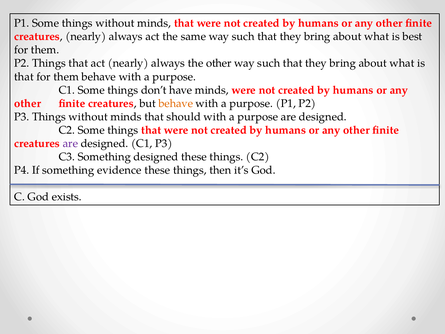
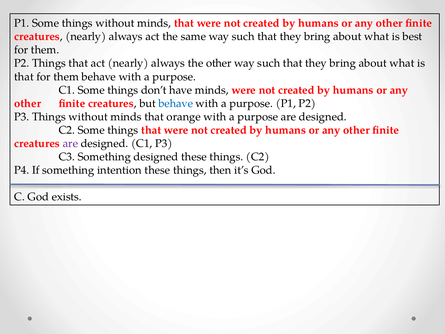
behave colour: orange -> blue (176, 103)
should: should -> orange (184, 117)
evidence: evidence -> intention (119, 170)
